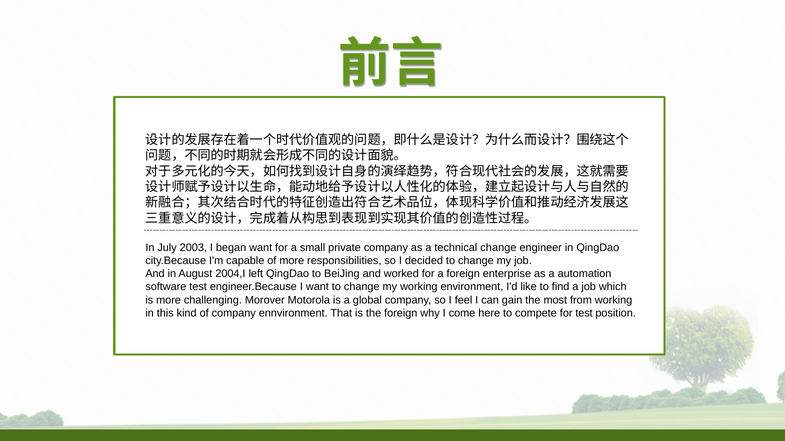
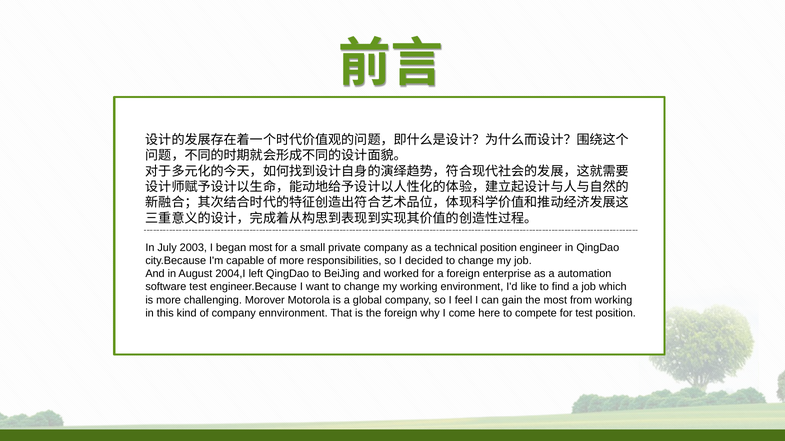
began want: want -> most (261, 248)
technical change: change -> position (499, 248)
